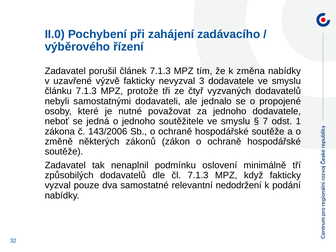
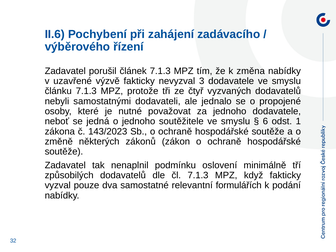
II.0: II.0 -> II.6 (55, 34)
7: 7 -> 6 (265, 121)
143/2006: 143/2006 -> 143/2023 (108, 131)
nedodržení: nedodržení -> formulářích (239, 185)
